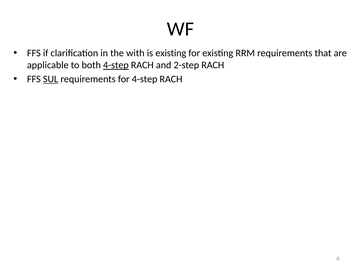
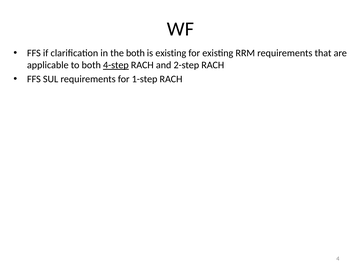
the with: with -> both (135, 53)
SUL underline: present -> none (51, 79)
for 4-step: 4-step -> 1-step (145, 79)
